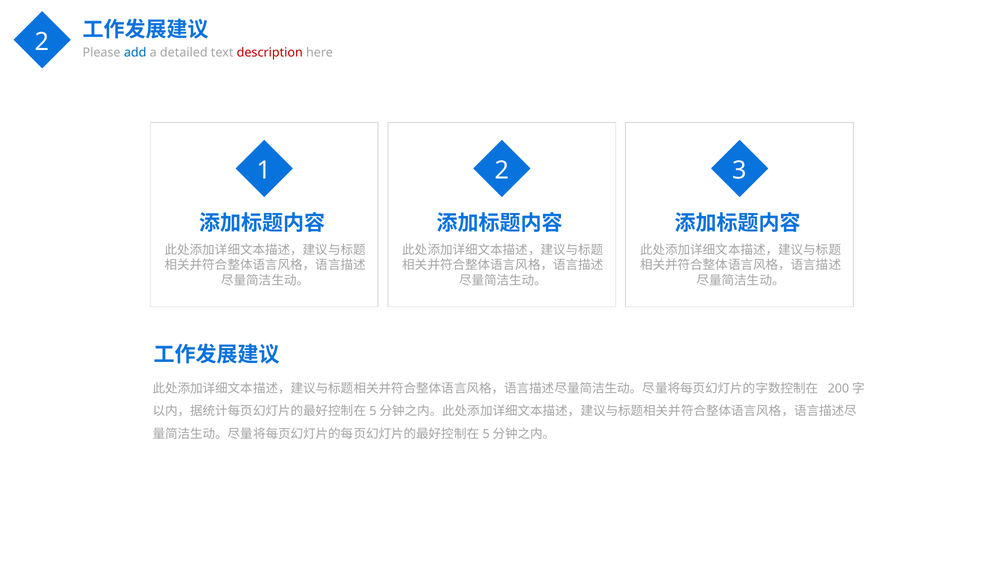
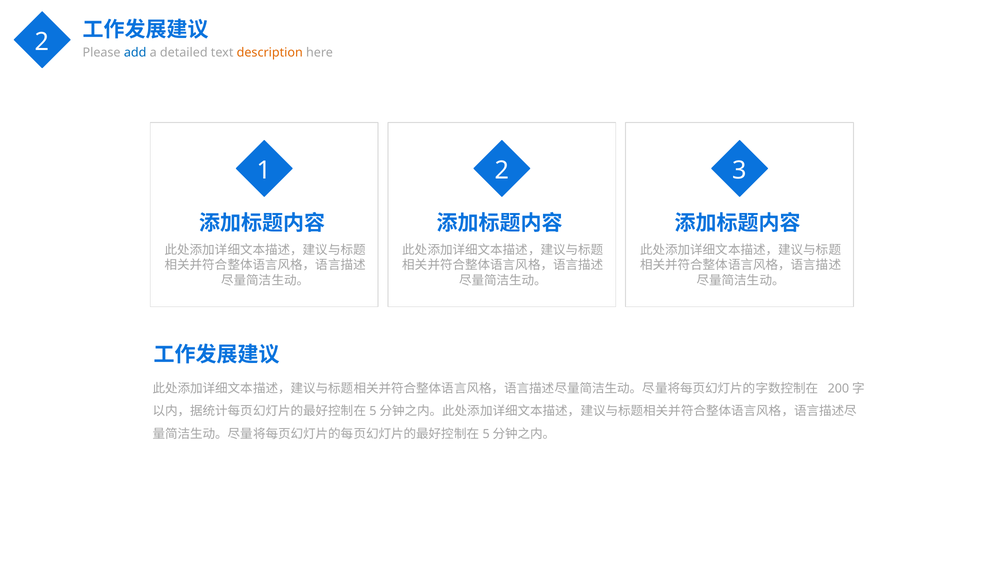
description colour: red -> orange (270, 52)
